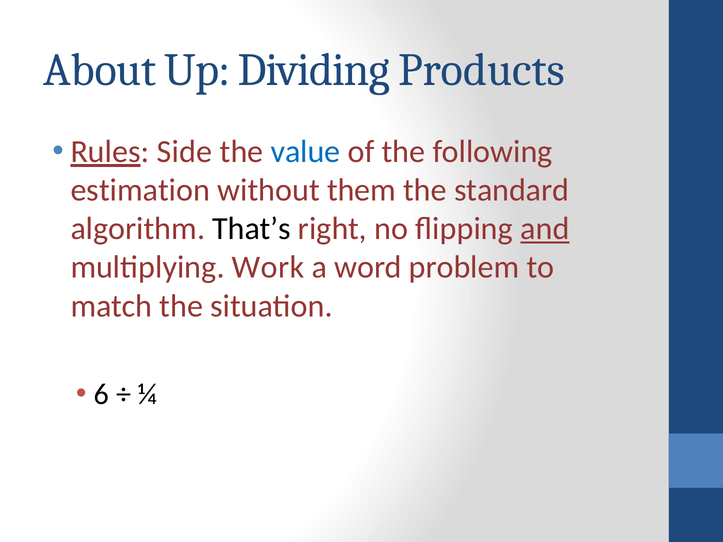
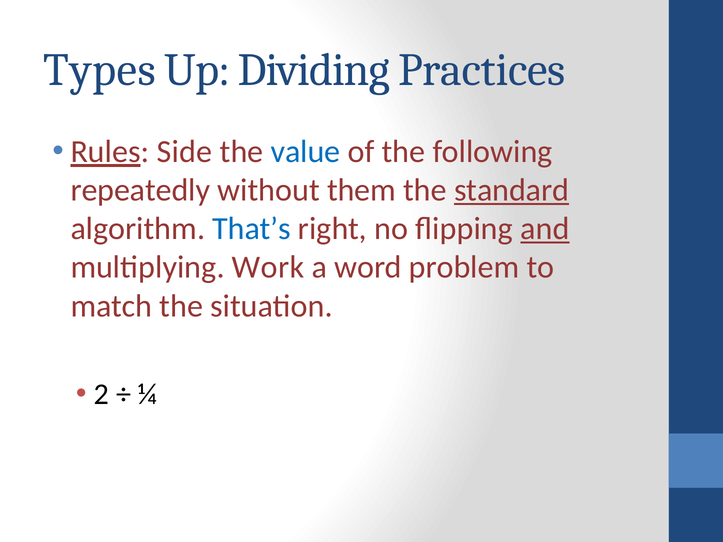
About: About -> Types (100, 70)
Products: Products -> Practices (482, 70)
estimation: estimation -> repeatedly (140, 190)
standard underline: none -> present (512, 190)
That’s colour: black -> blue (252, 229)
6: 6 -> 2 (102, 394)
